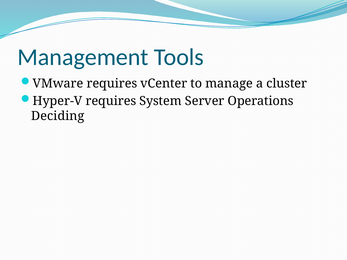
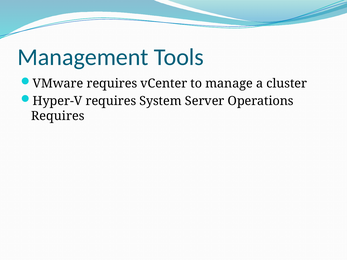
Deciding: Deciding -> Requires (58, 116)
